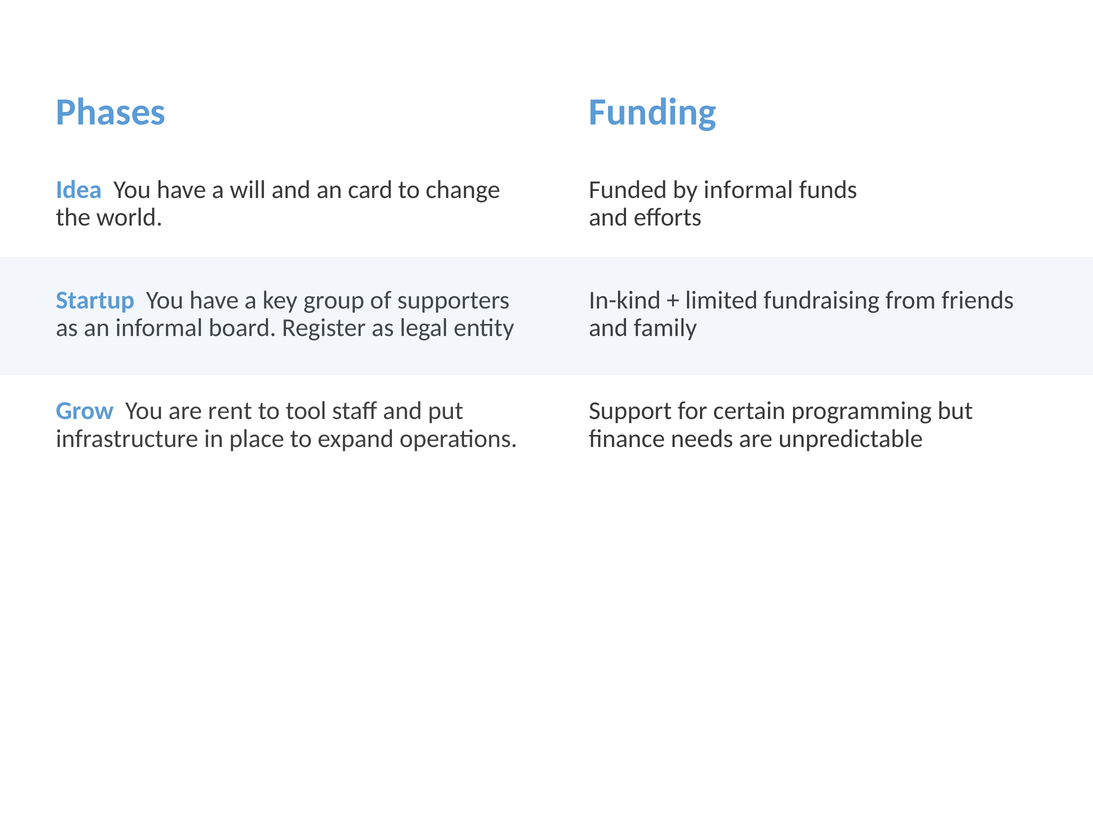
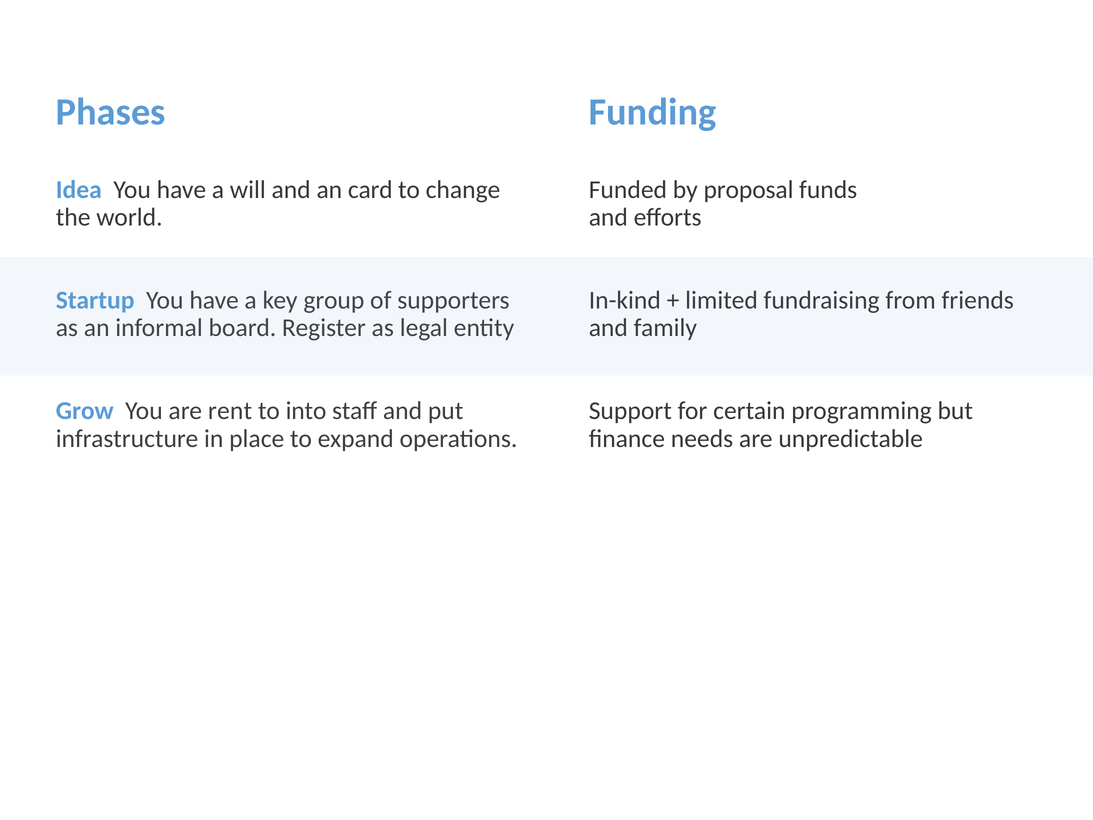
by informal: informal -> proposal (749, 190)
tool: tool -> into (306, 411)
